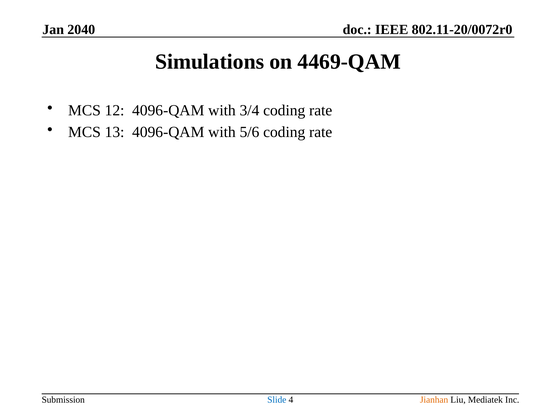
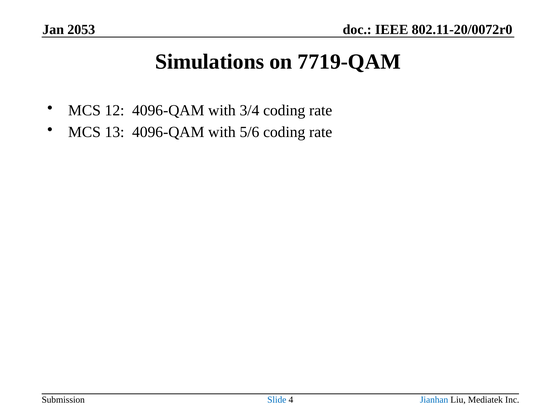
2040: 2040 -> 2053 (81, 30)
4469-QAM: 4469-QAM -> 7719-QAM (349, 62)
Jianhan colour: orange -> blue (434, 400)
